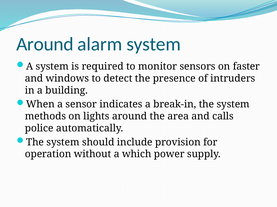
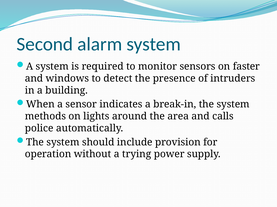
Around: Around -> Second (45, 44)
which: which -> trying (137, 155)
